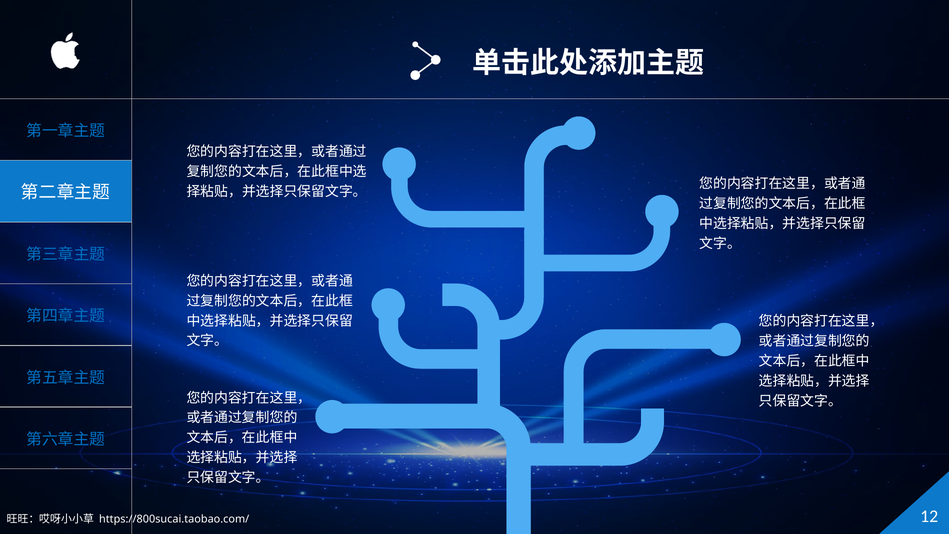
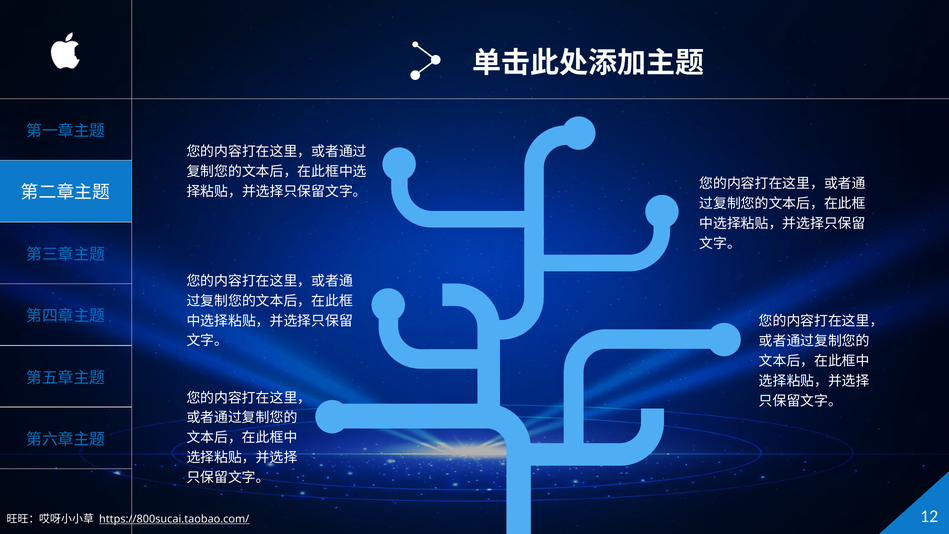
https://800sucai.taobao.com/ underline: none -> present (174, 519)
